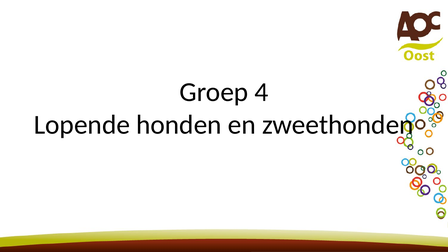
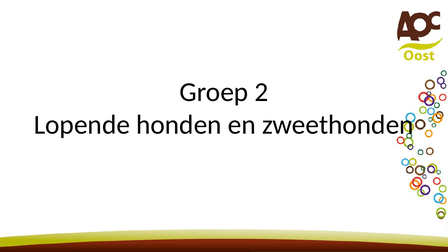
4: 4 -> 2 (261, 92)
